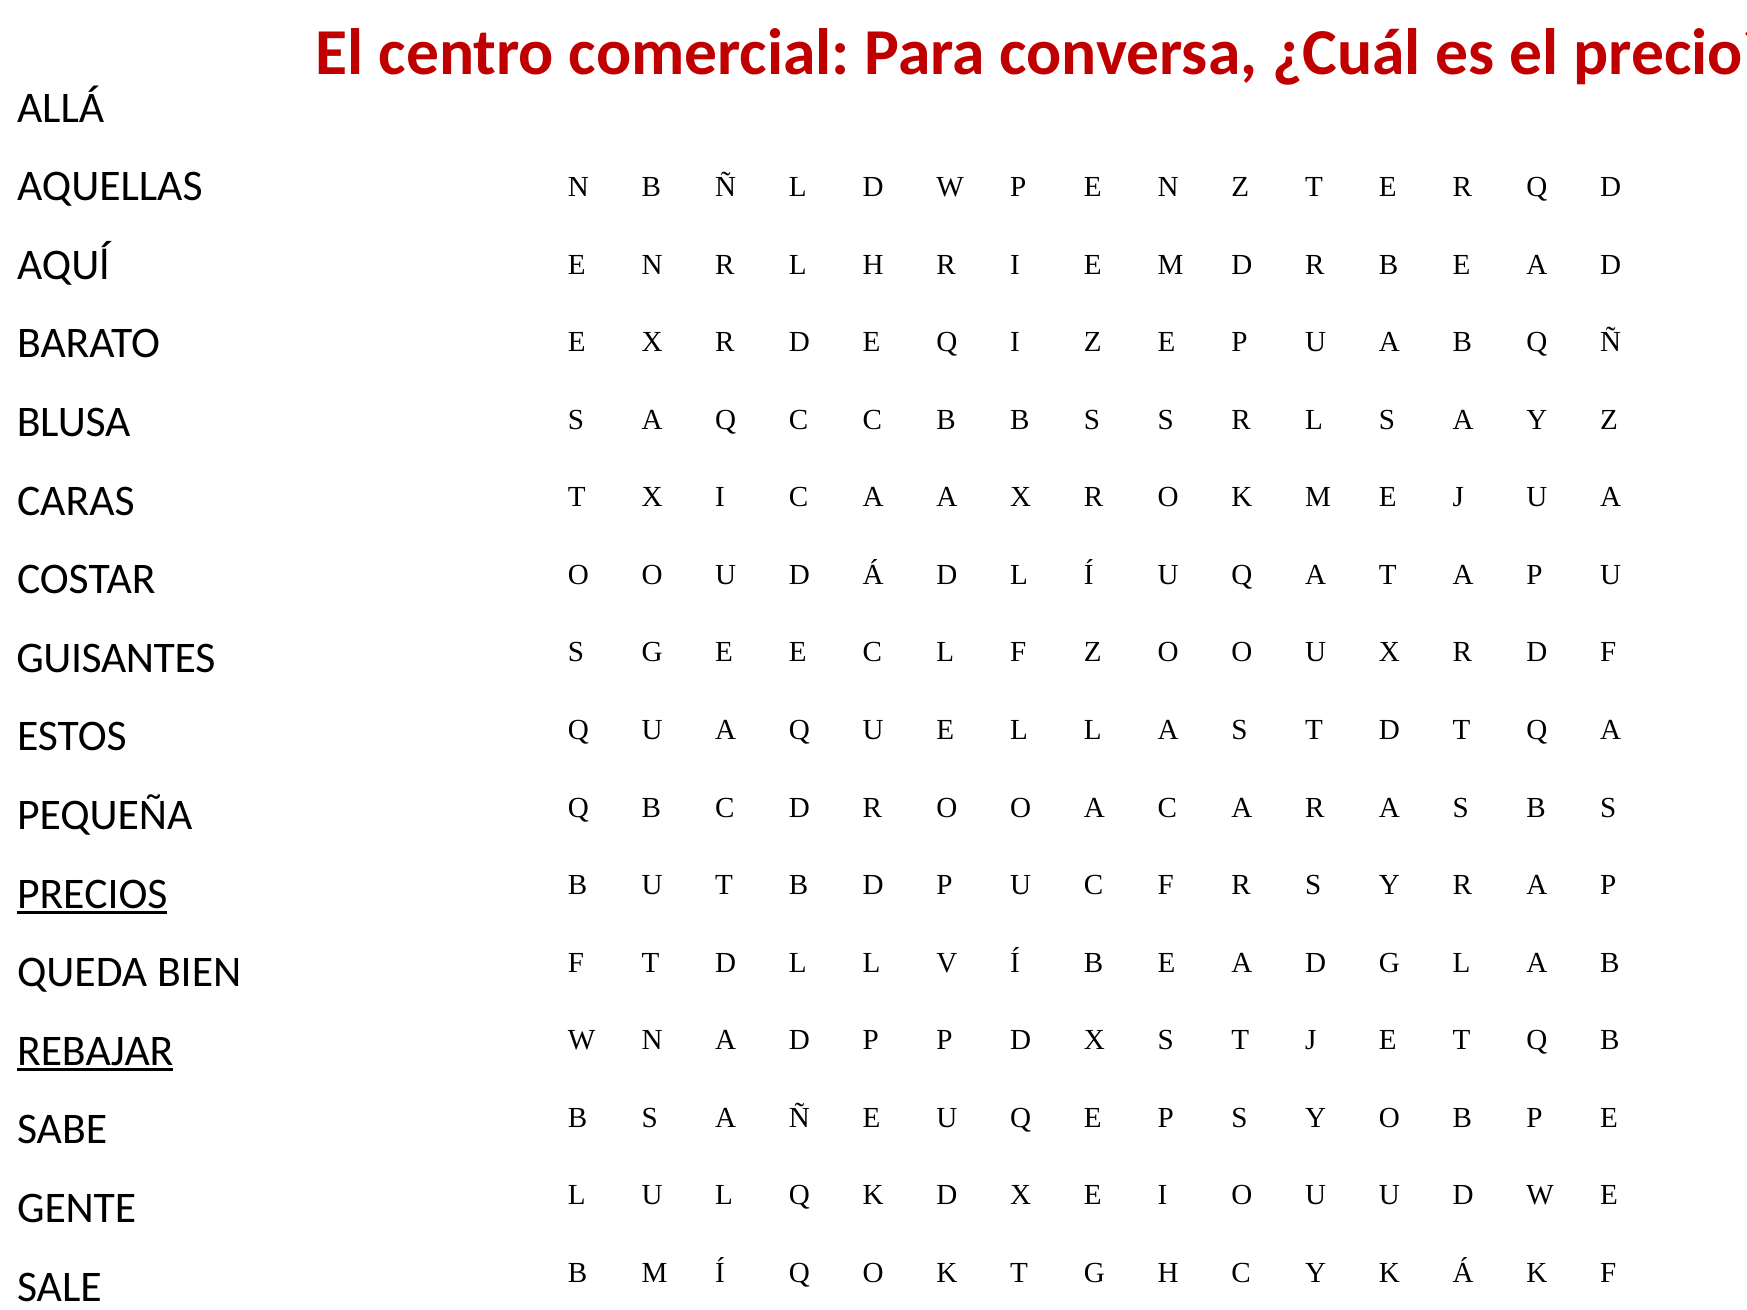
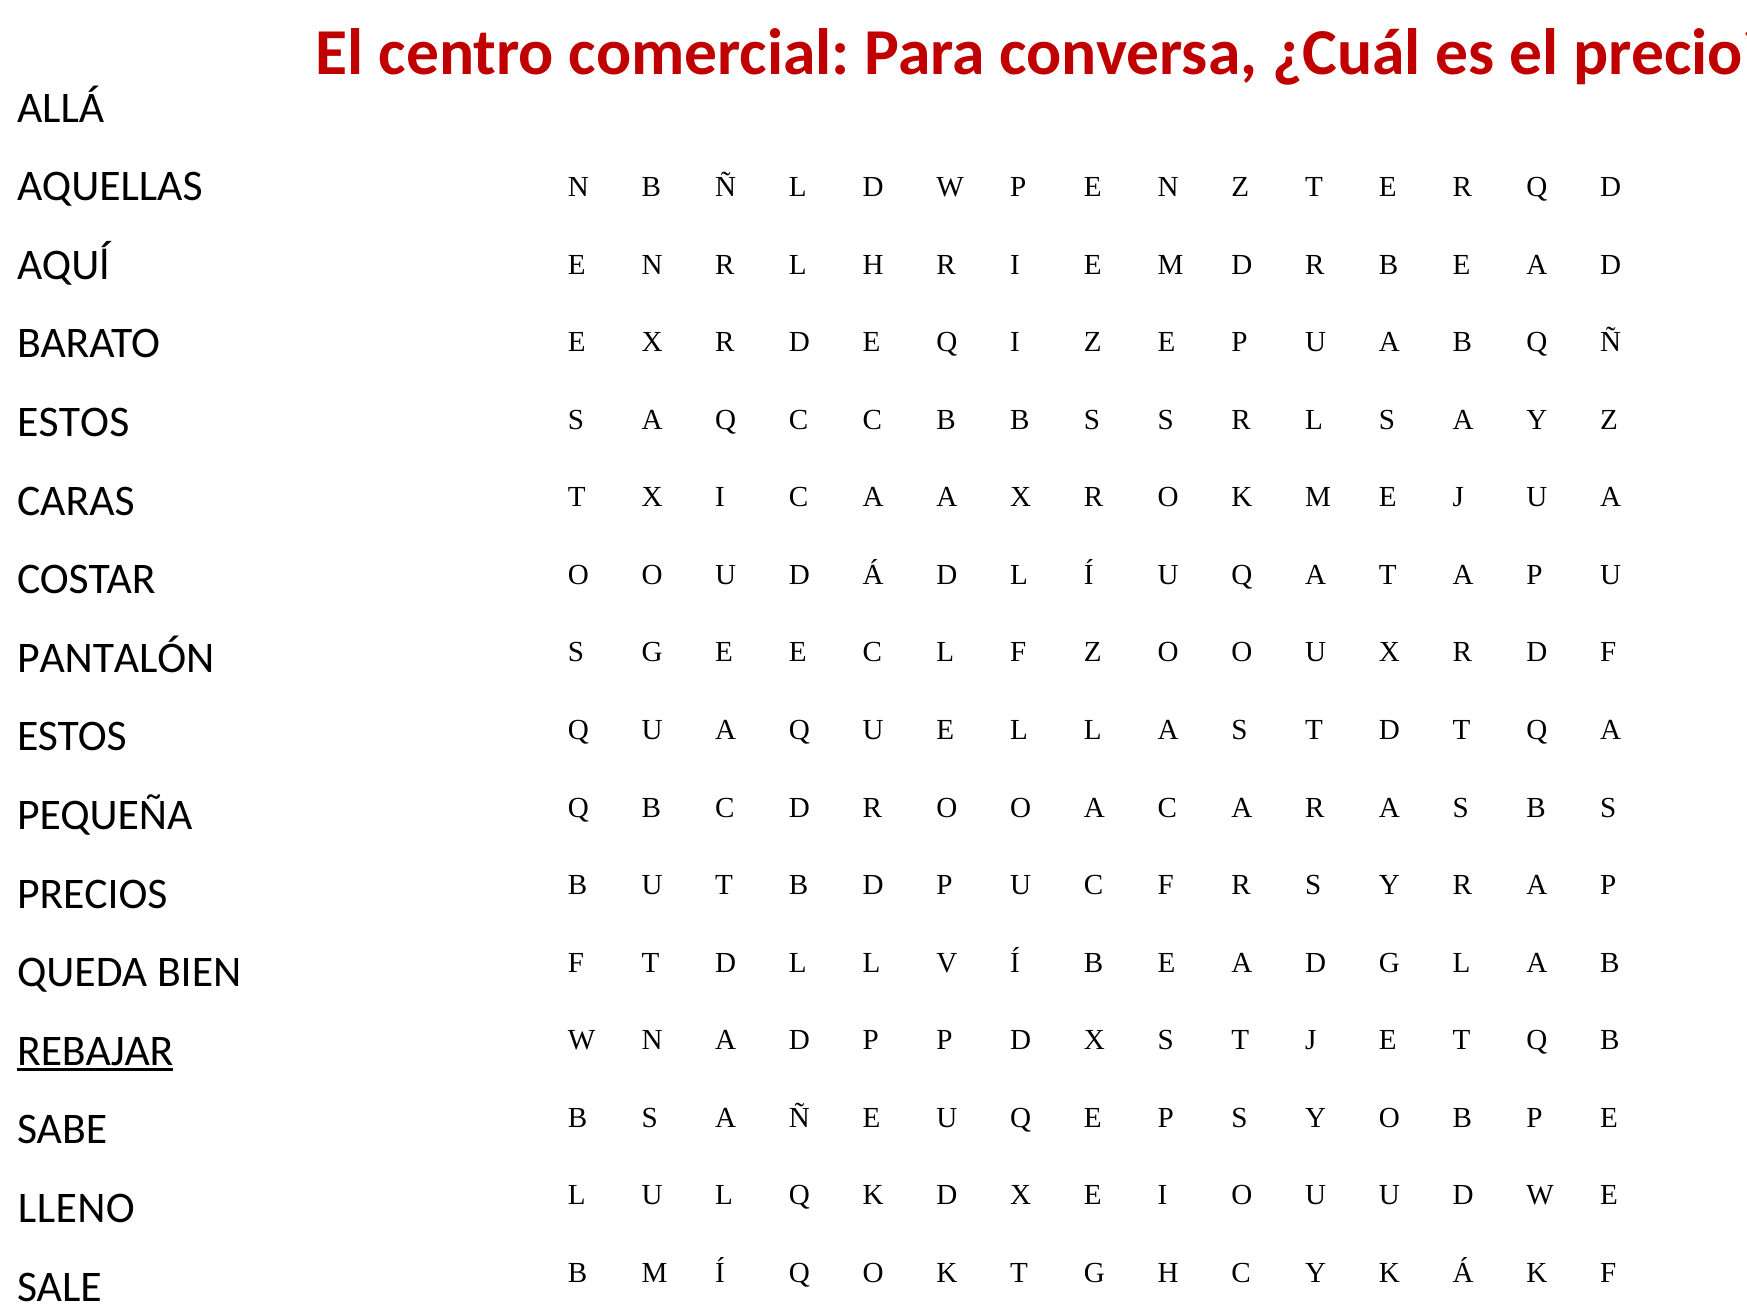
BLUSA: BLUSA -> ESTOS (73, 422)
GUISANTES: GUISANTES -> PANTALÓN (116, 658)
PRECIOS underline: present -> none (92, 894)
GENTE: GENTE -> LLENO (76, 1208)
